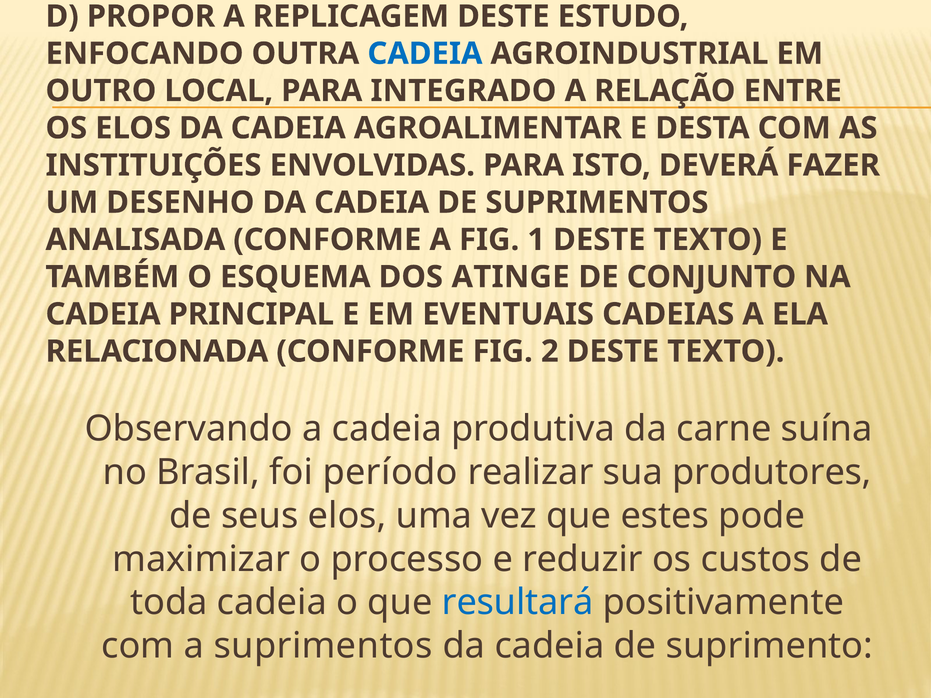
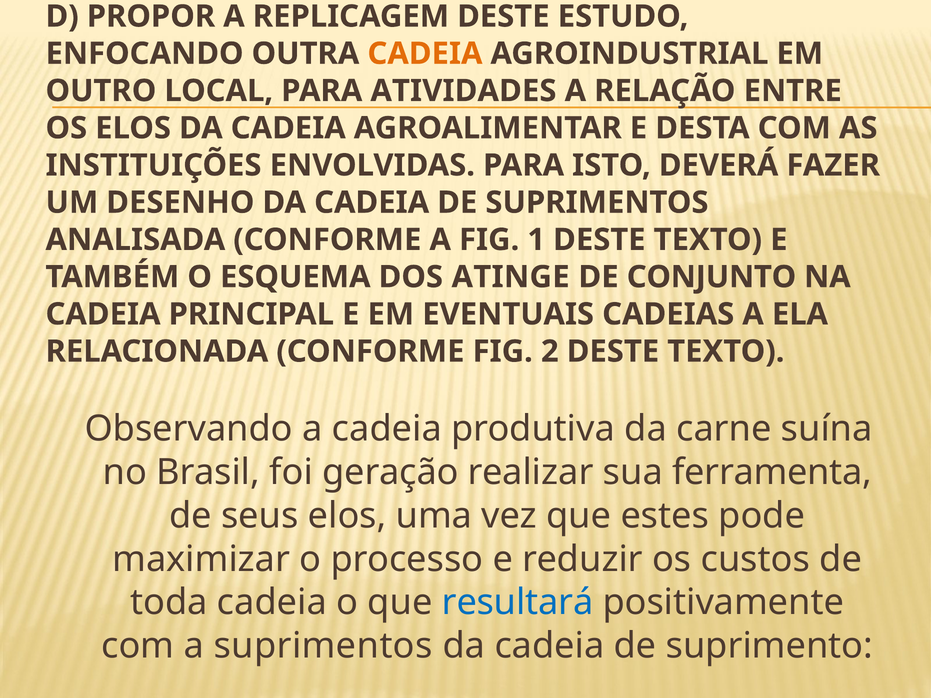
CADEIA colour: blue -> orange (425, 54)
INTEGRADO: INTEGRADO -> ATIVIDADES (463, 91)
período: período -> geração (390, 472)
produtores: produtores -> ferramenta (772, 472)
